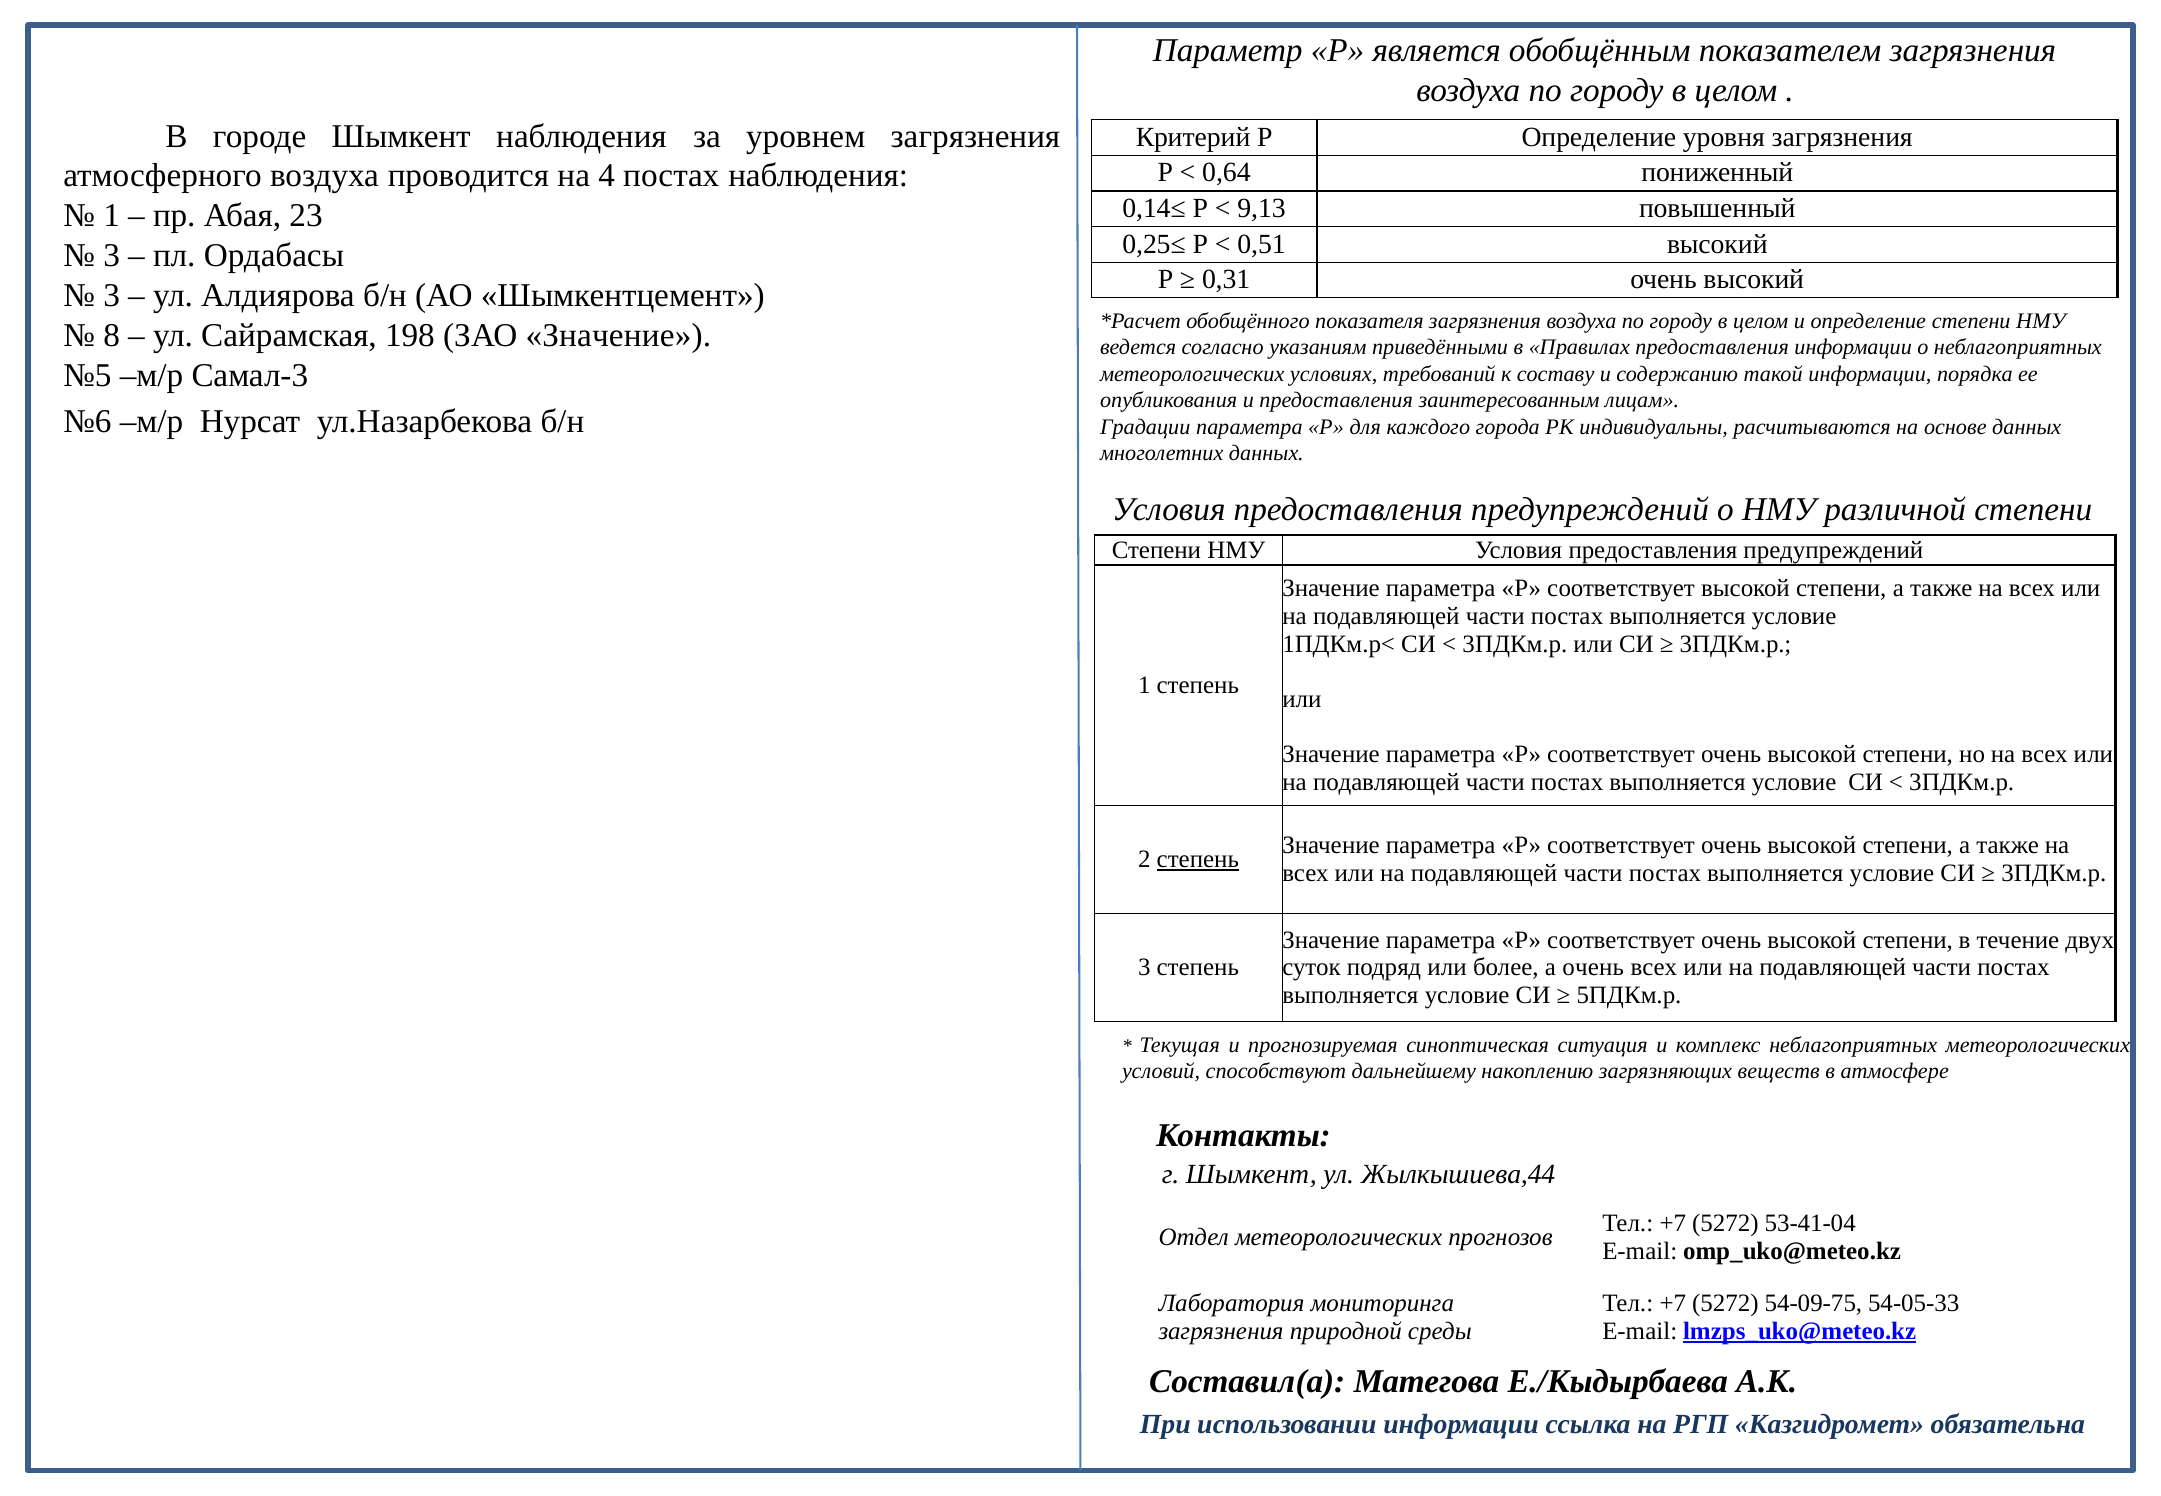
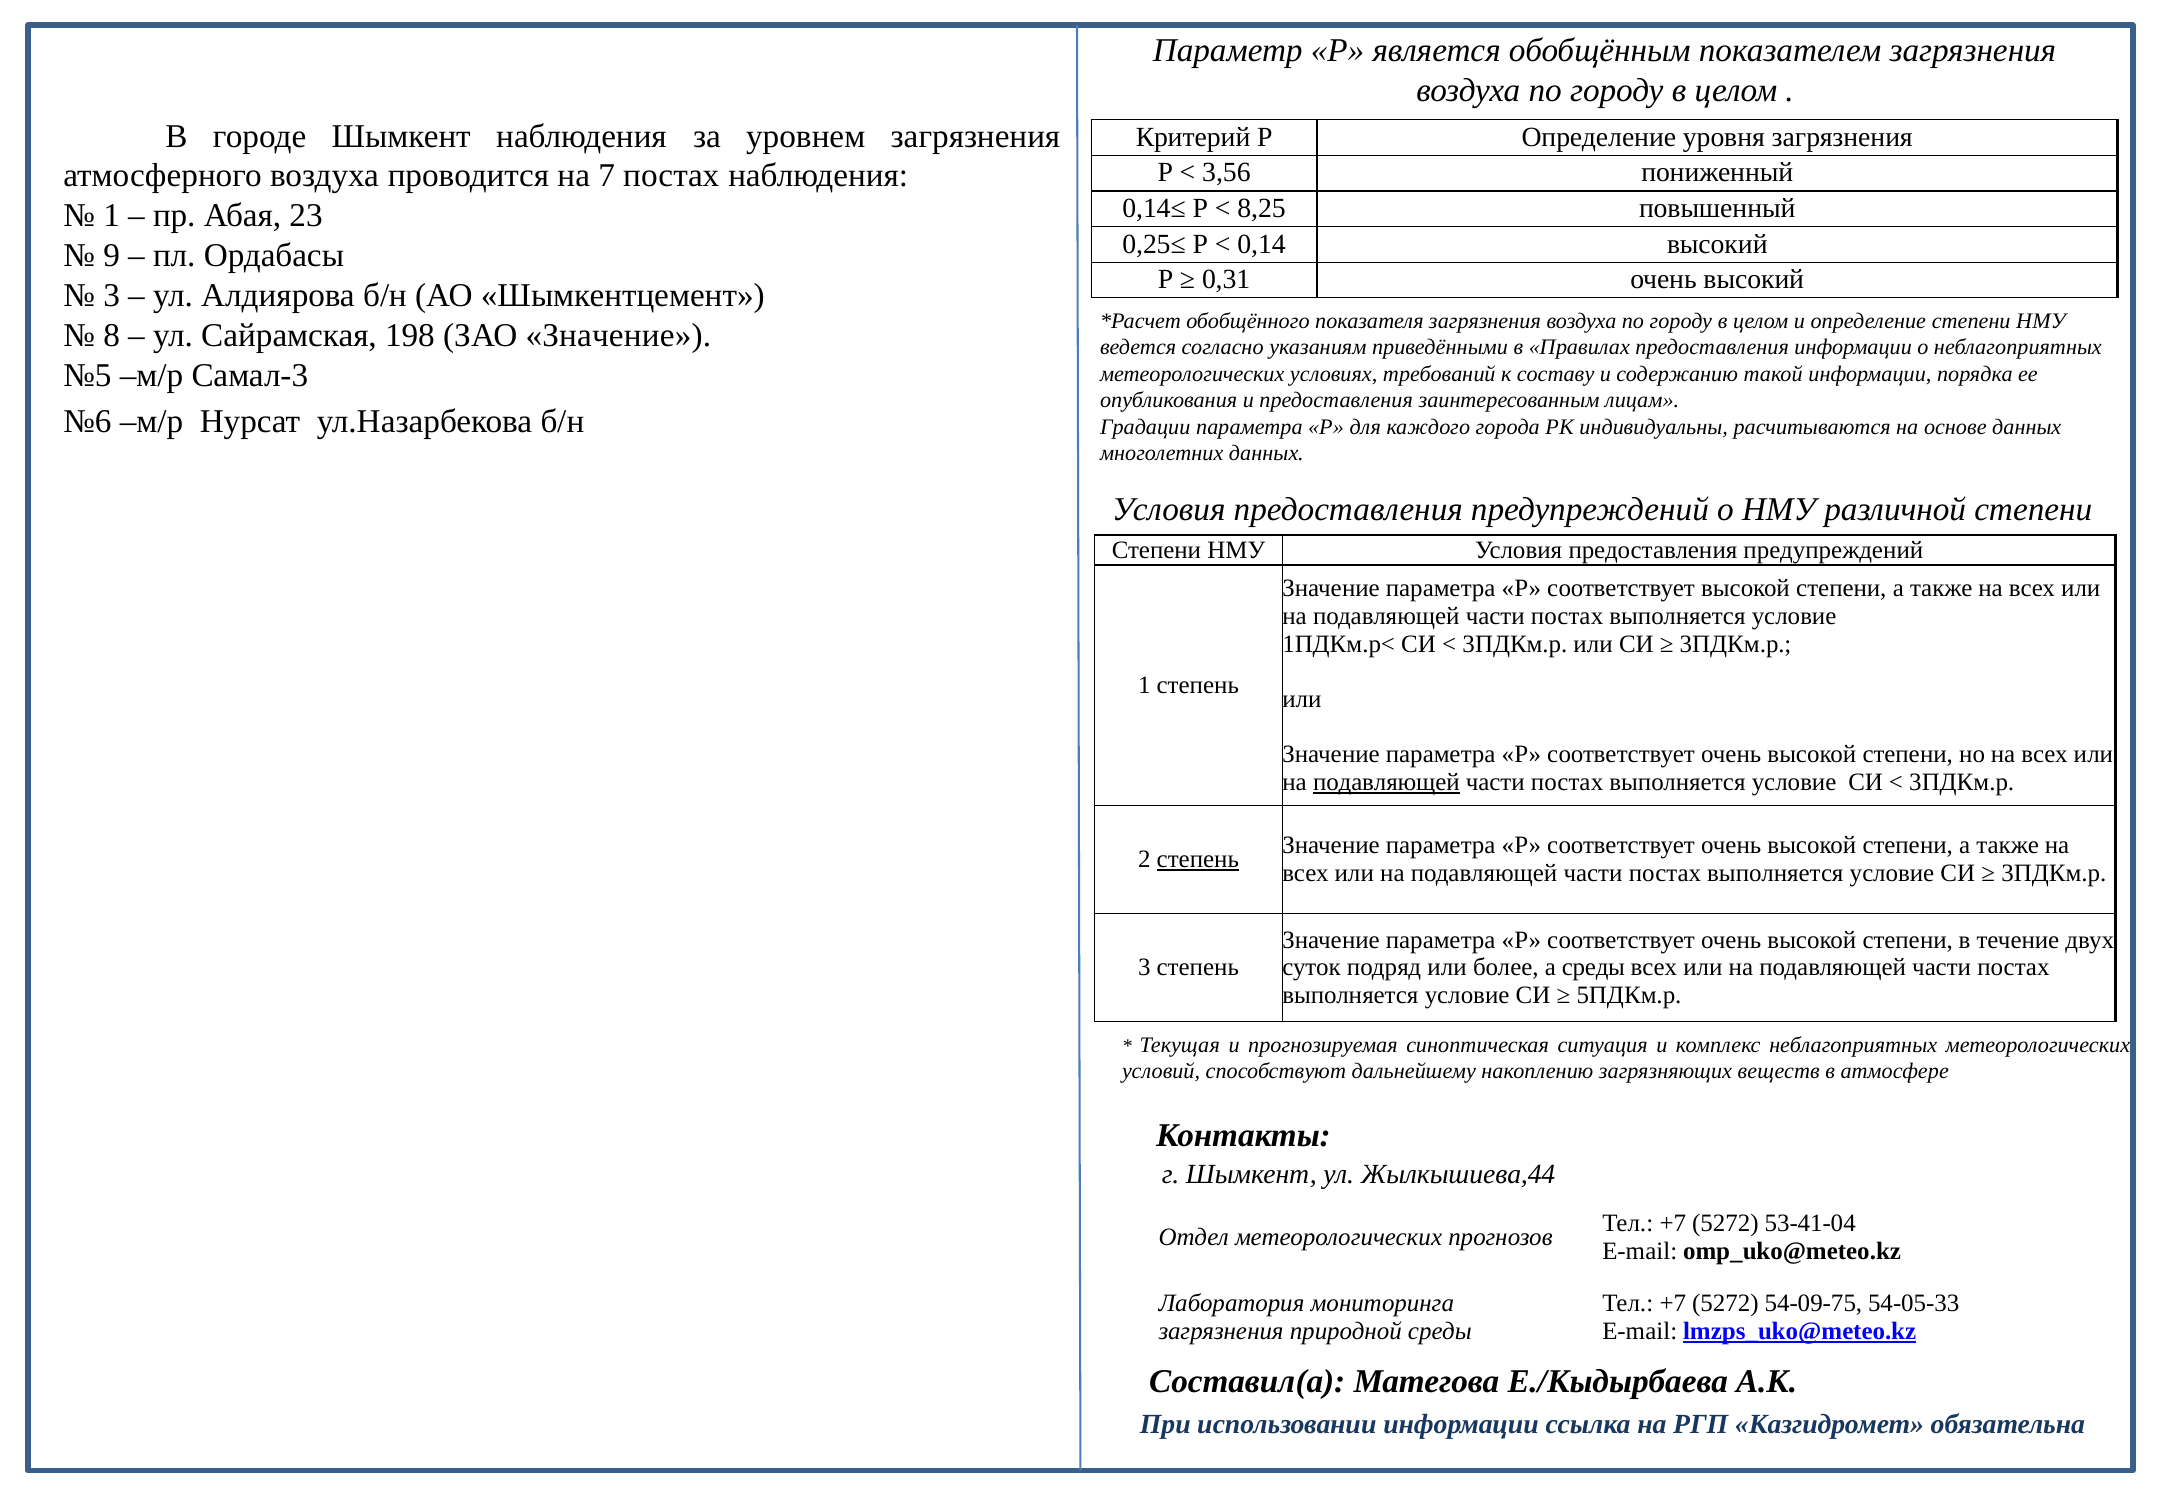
0,64: 0,64 -> 3,56 (1226, 173)
4: 4 -> 7 (607, 176)
9,13: 9,13 -> 8,25 (1262, 208)
0,51: 0,51 -> 0,14 (1262, 244)
3: 3 -> 9 (112, 256)
подавляющей underline: none -> present (1386, 782)
а очень: очень -> среды (1593, 968)
